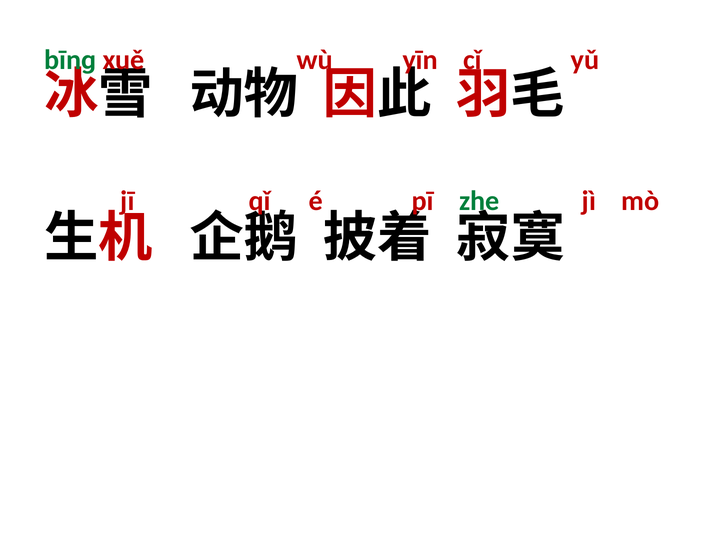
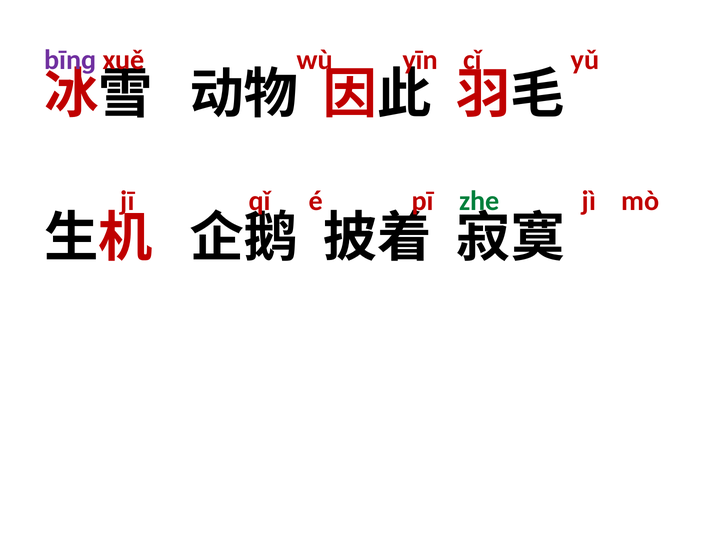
bīnɡ colour: green -> purple (70, 60)
